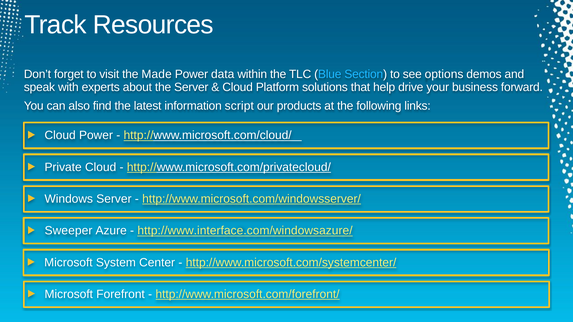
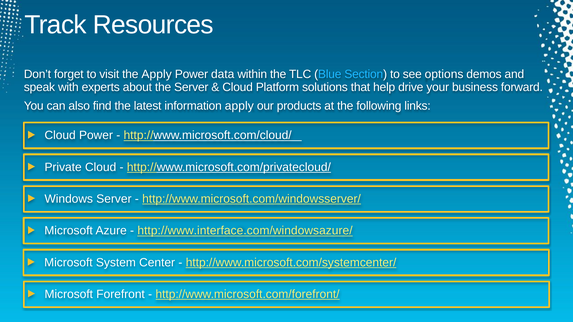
the Made: Made -> Apply (157, 74)
information script: script -> apply (239, 106)
Sweeper: Sweeper -> Microsoft (69, 231)
